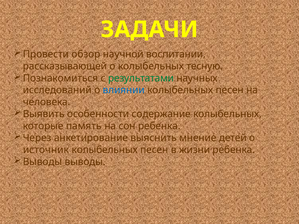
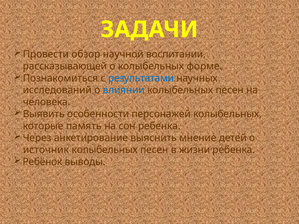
тесную: тесную -> форме (205, 66)
результатами colour: green -> blue (141, 78)
содержание: содержание -> персонажей (161, 114)
Выводы: Выводы -> Ребёнок (43, 162)
